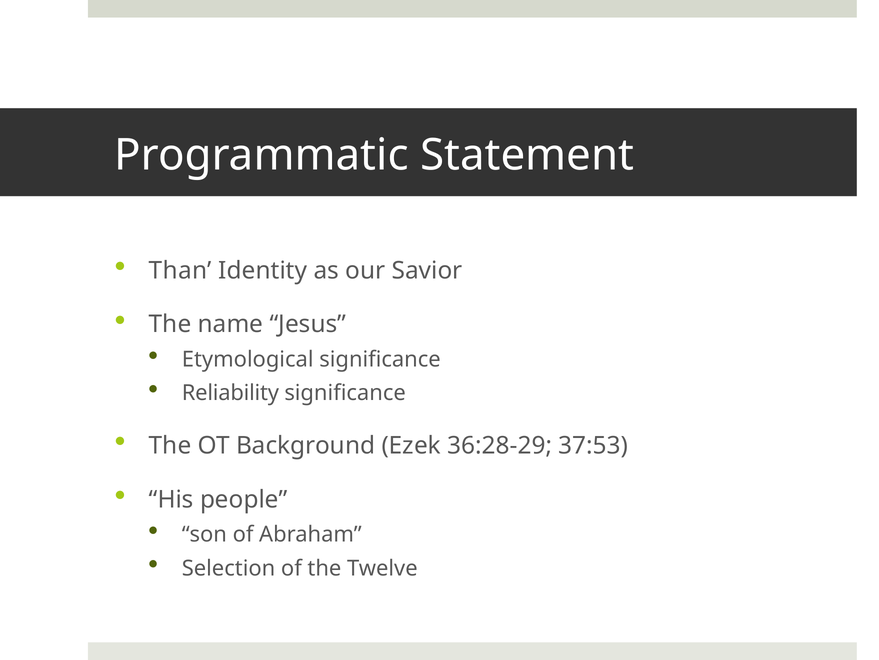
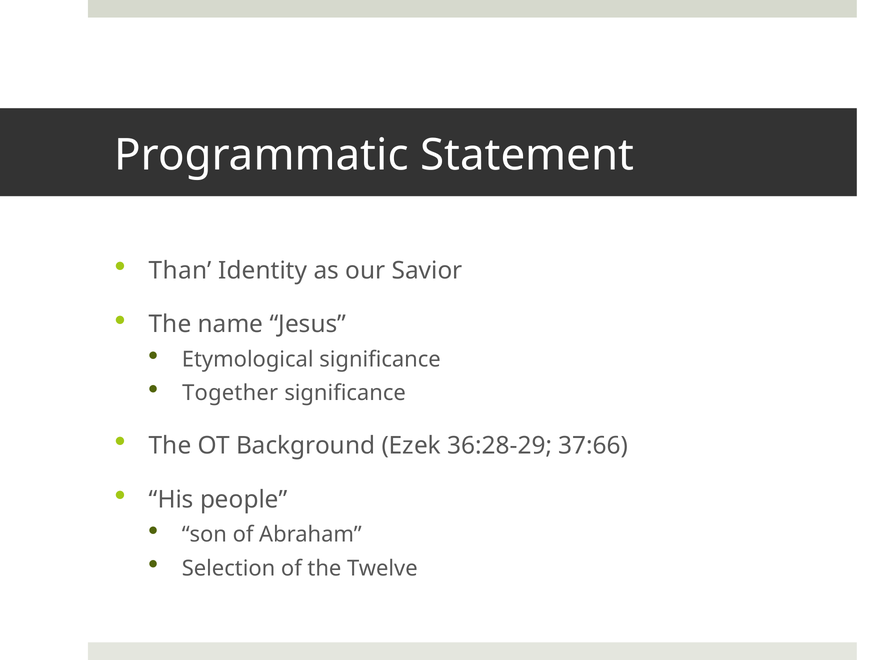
Reliability: Reliability -> Together (230, 393)
37:53: 37:53 -> 37:66 (593, 445)
